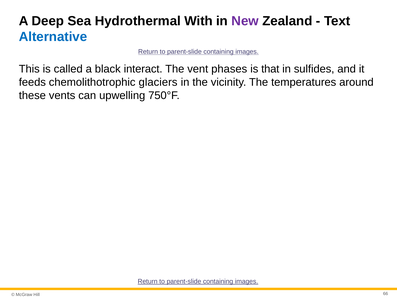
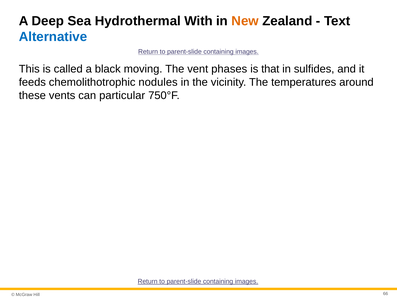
New colour: purple -> orange (245, 21)
interact: interact -> moving (143, 69)
glaciers: glaciers -> nodules (158, 82)
upwelling: upwelling -> particular (122, 95)
